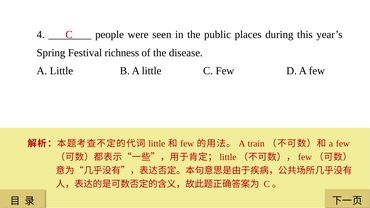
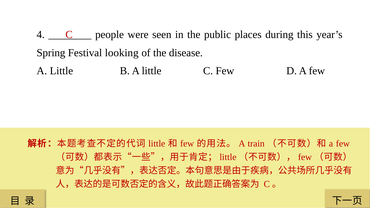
richness: richness -> looking (122, 53)
